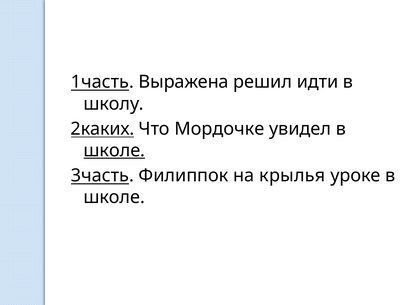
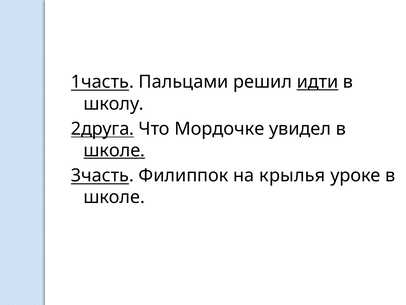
Выражена: Выражена -> Пальцами (184, 82)
идти underline: none -> present (318, 82)
2каких: 2каких -> 2друга (103, 129)
